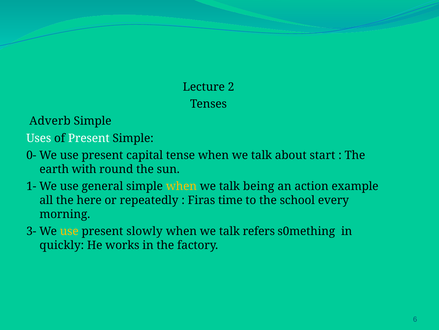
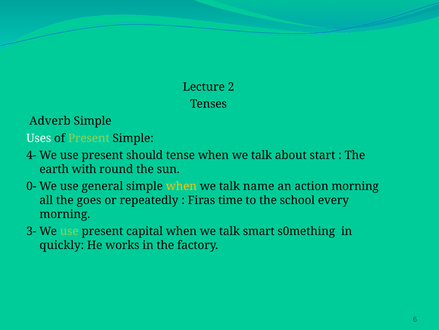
Present colour: white -> light green (89, 138)
0-: 0- -> 4- (31, 155)
capital: capital -> should (145, 155)
1-: 1- -> 0- (31, 186)
being: being -> name (259, 186)
action example: example -> morning (355, 186)
here: here -> goes (89, 200)
use colour: yellow -> light green (69, 231)
slowly: slowly -> capital (145, 231)
refers: refers -> smart (259, 231)
